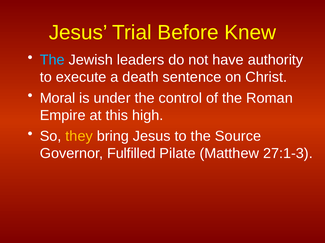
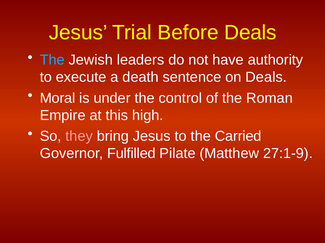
Before Knew: Knew -> Deals (250, 33)
on Christ: Christ -> Deals (266, 77)
they colour: yellow -> pink (79, 137)
Source: Source -> Carried (238, 137)
27:1-3: 27:1-3 -> 27:1-9 (288, 154)
